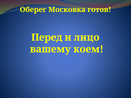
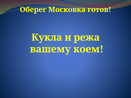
Перед: Перед -> Кукла (47, 38)
лицо: лицо -> режа (87, 38)
